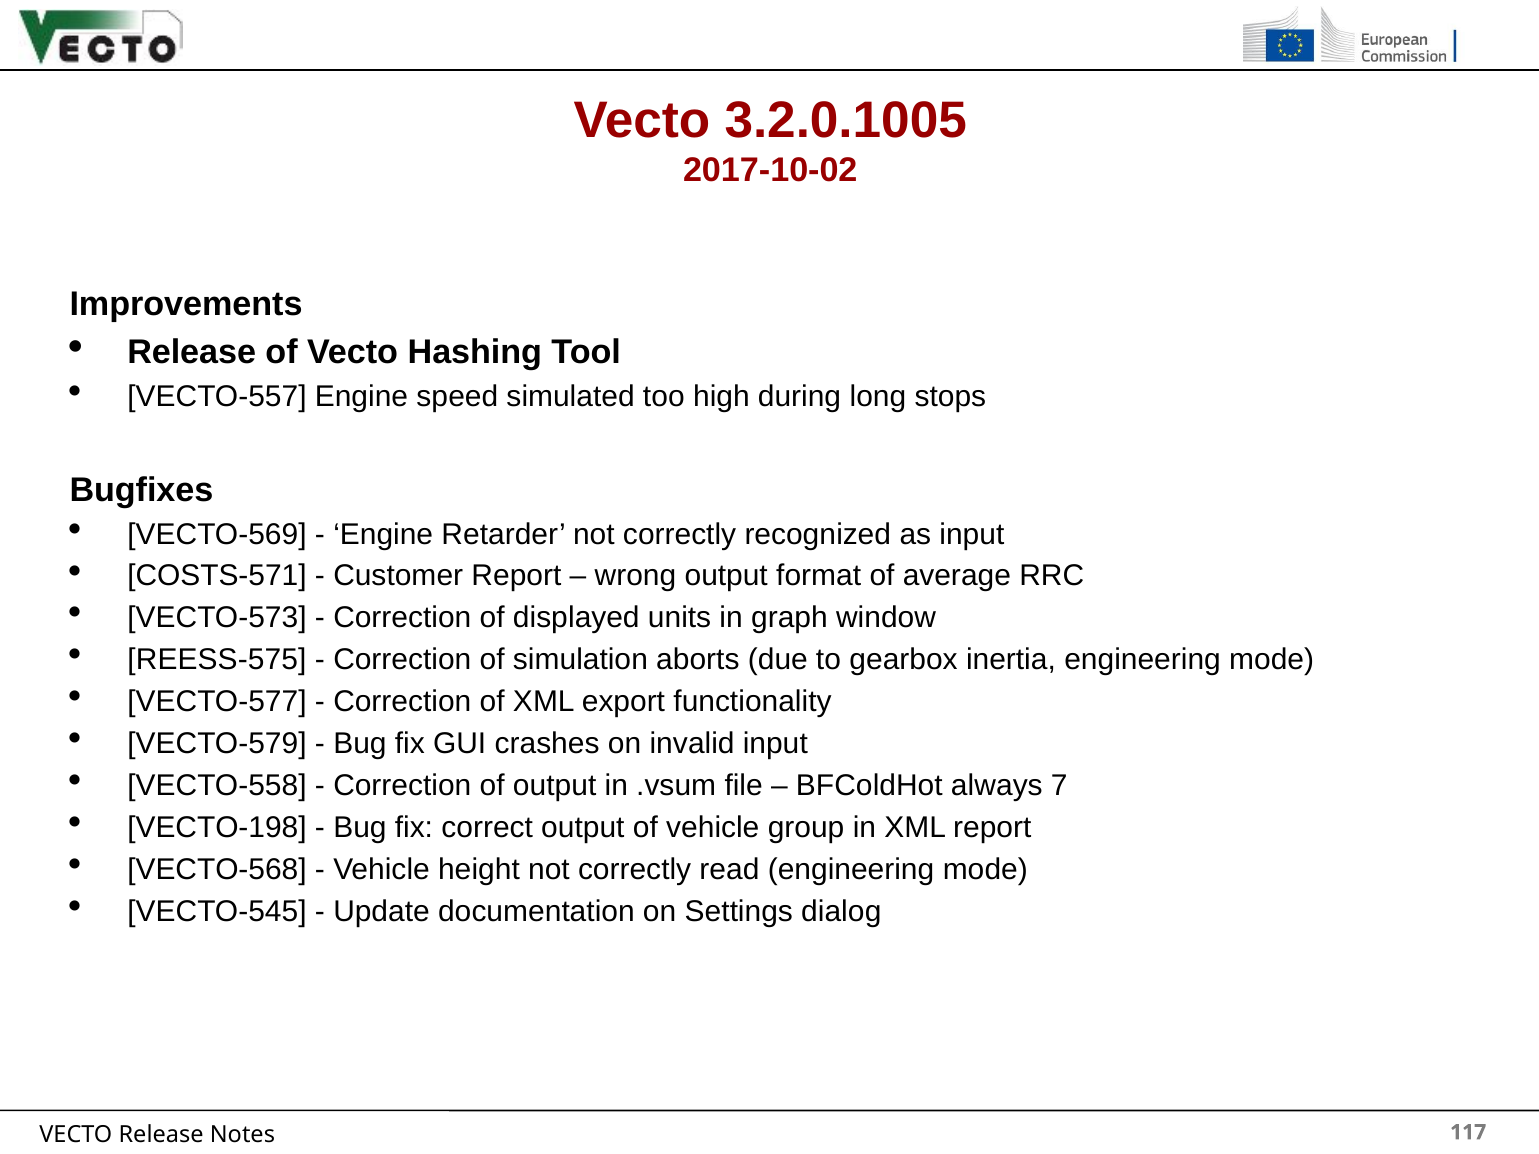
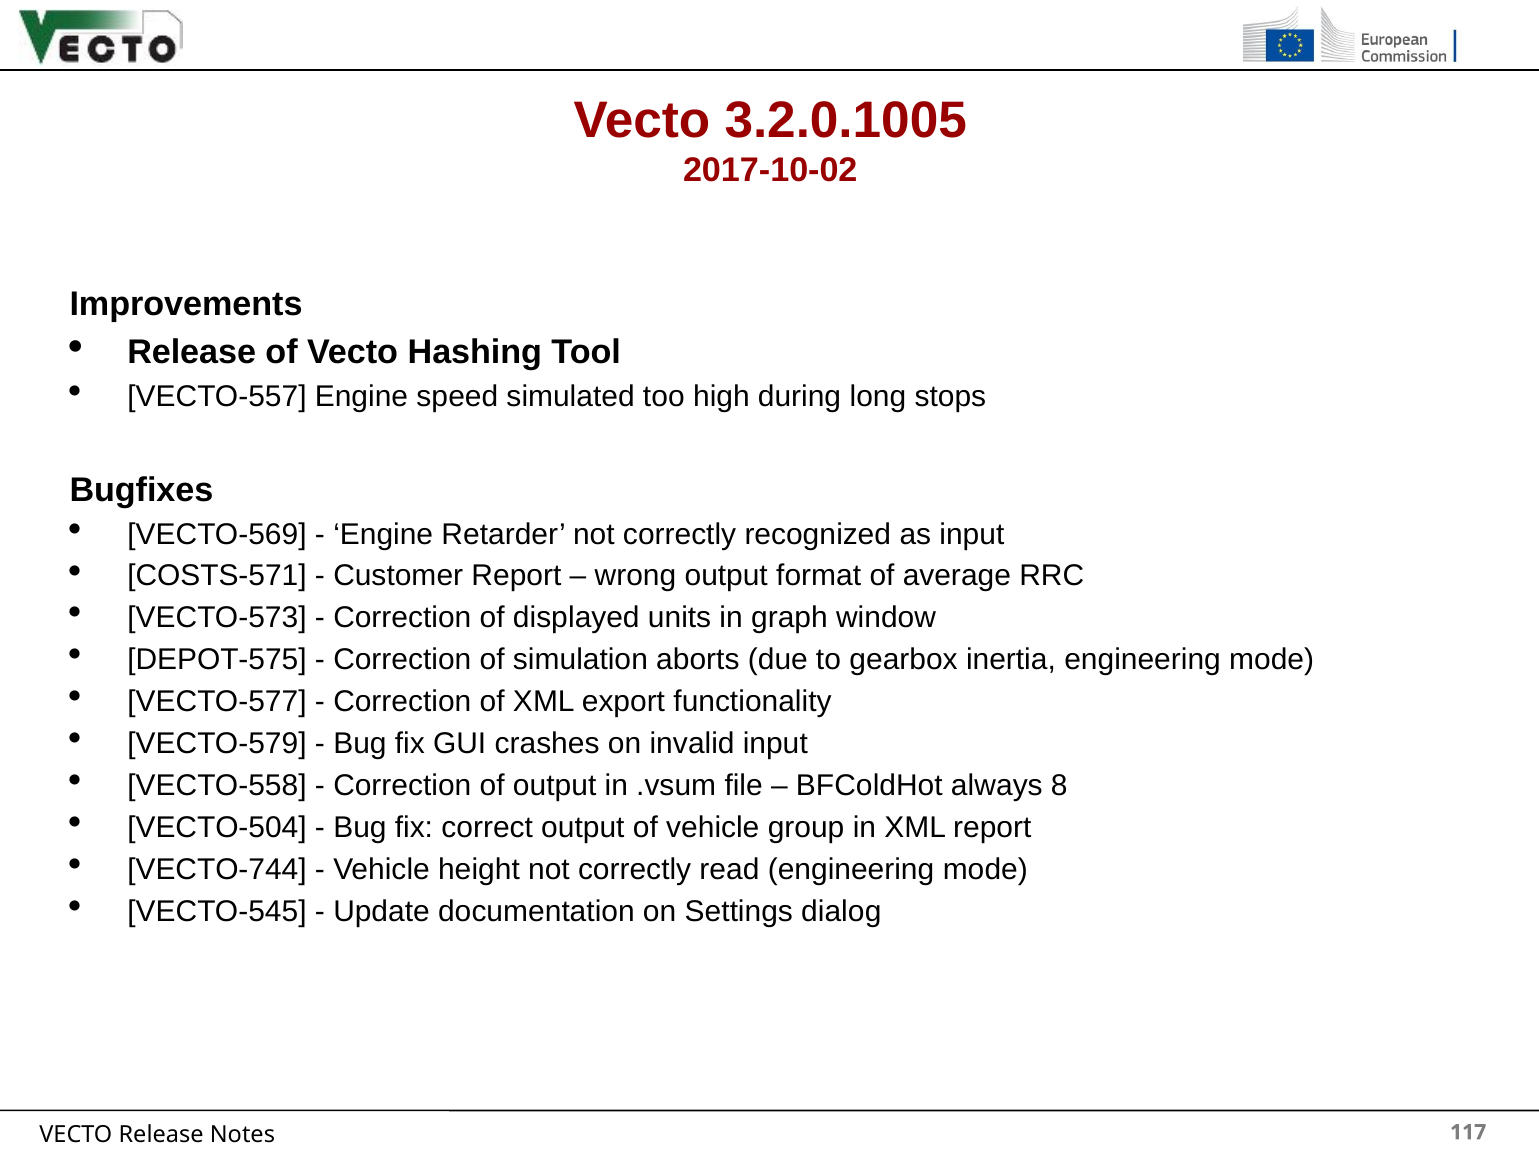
REESS-575: REESS-575 -> DEPOT-575 (217, 660)
7: 7 -> 8 (1059, 786)
VECTO-198: VECTO-198 -> VECTO-504 (217, 828)
VECTO-568: VECTO-568 -> VECTO-744 (217, 870)
